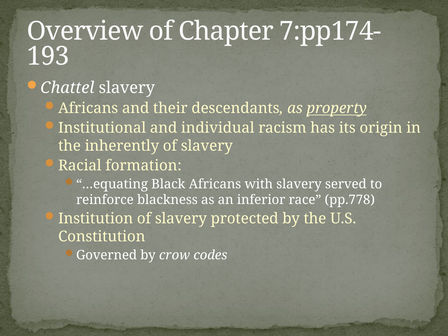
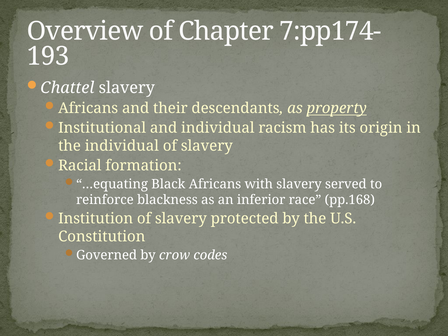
the inherently: inherently -> individual (122, 146)
pp.778: pp.778 -> pp.168 (350, 200)
